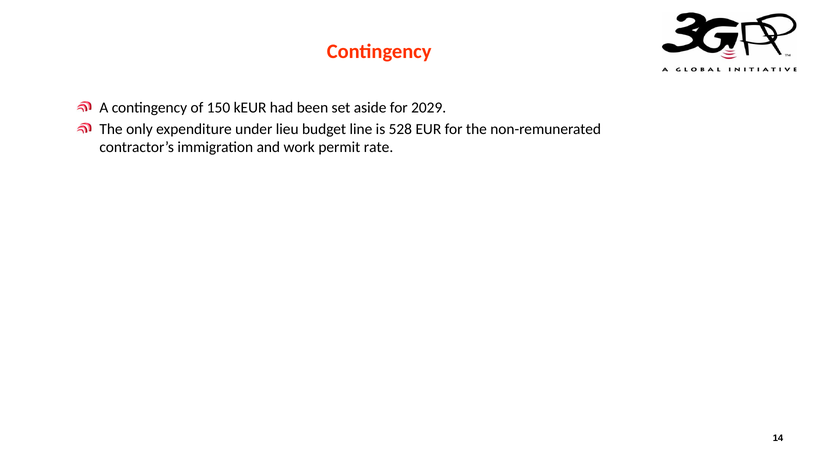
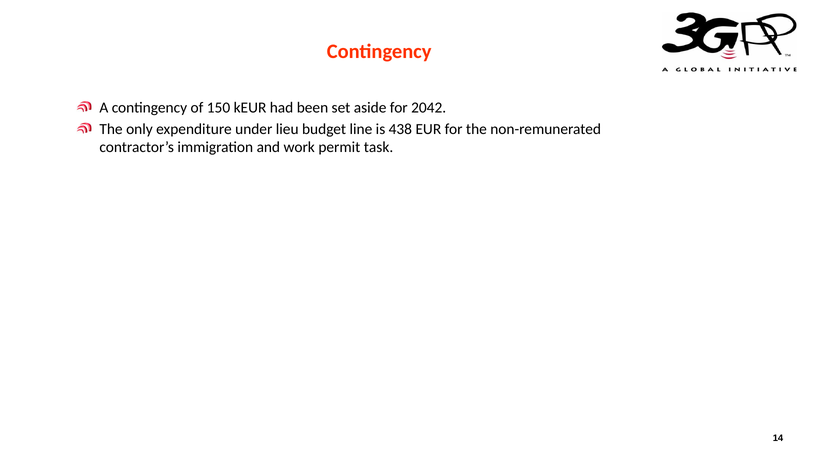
2029: 2029 -> 2042 (429, 107)
528: 528 -> 438 (400, 129)
rate: rate -> task (379, 147)
